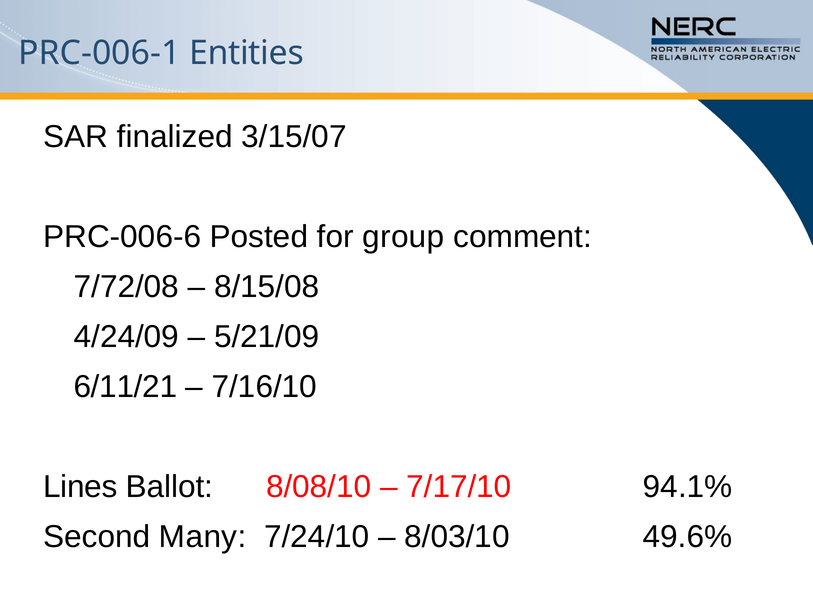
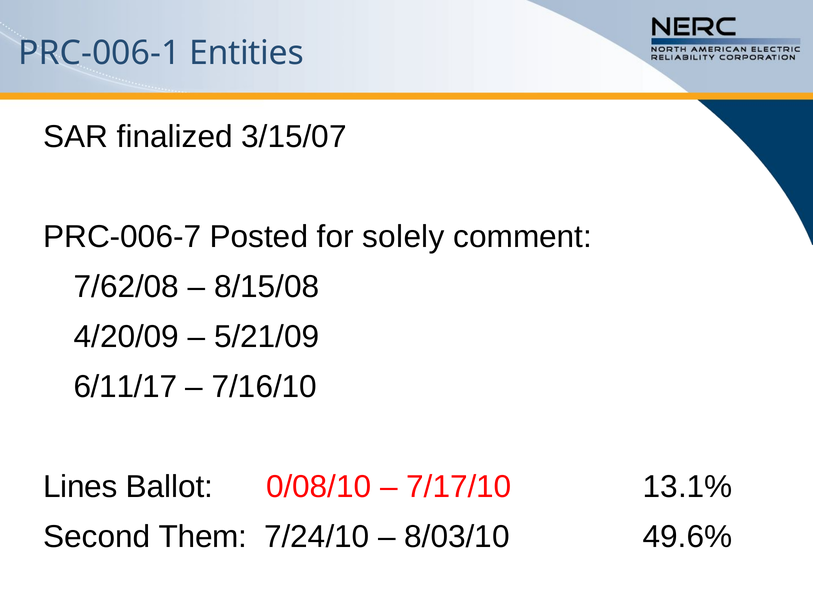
PRC-006-6: PRC-006-6 -> PRC-006-7 (122, 237)
group: group -> solely (403, 237)
7/72/08: 7/72/08 -> 7/62/08 (126, 287)
4/24/09: 4/24/09 -> 4/20/09 (126, 337)
6/11/21: 6/11/21 -> 6/11/17 (125, 387)
8/08/10: 8/08/10 -> 0/08/10 (319, 486)
94.1%: 94.1% -> 13.1% (688, 486)
Many: Many -> Them (203, 536)
